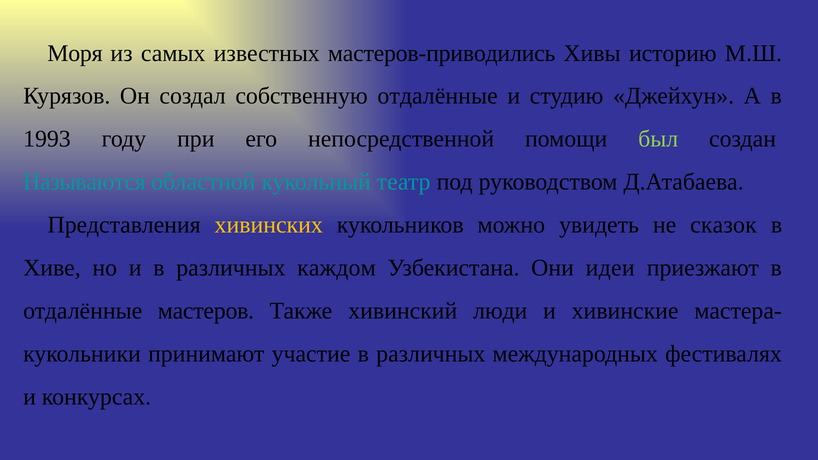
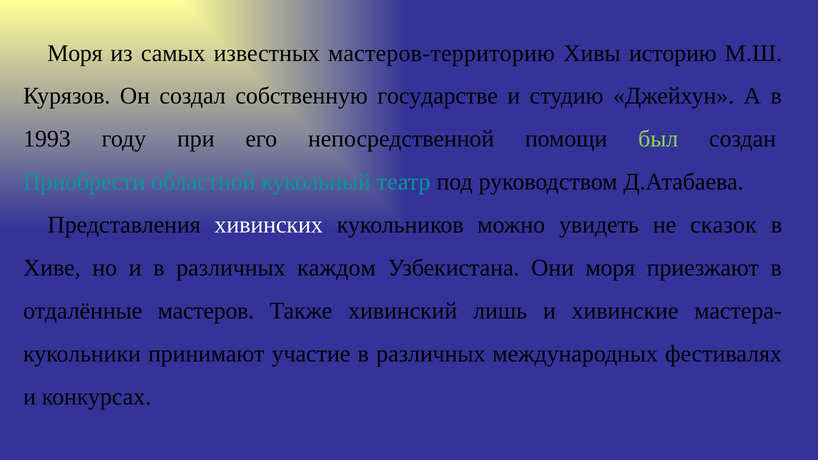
мастеров-приводились: мастеров-приводились -> мастеров-территорию (441, 53)
собственную отдалённые: отдалённые -> государстве (438, 96)
Называются: Называются -> Приобрести (84, 182)
хивинских colour: yellow -> white (269, 225)
Они идеи: идеи -> моря (610, 268)
люди: люди -> лишь (500, 311)
